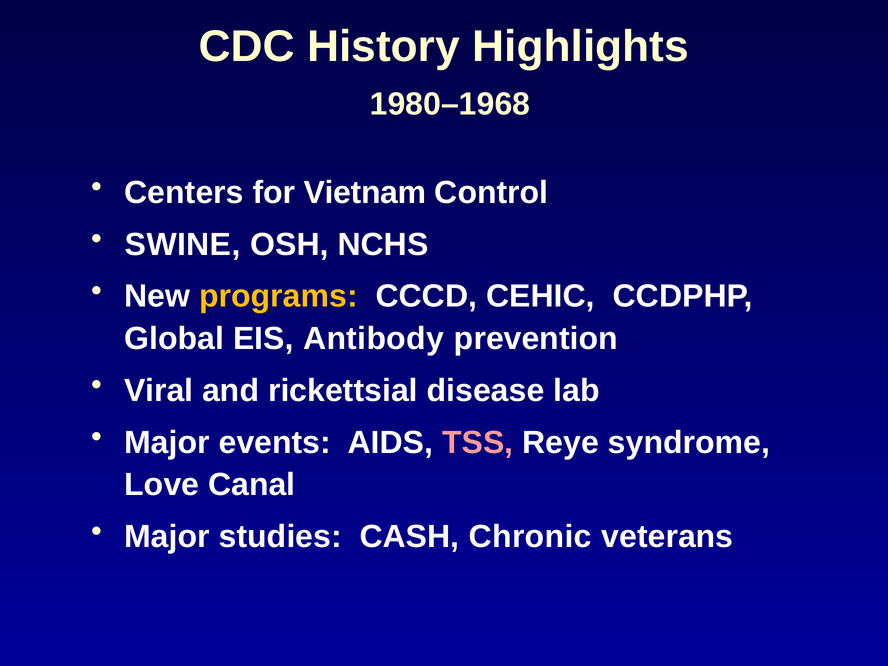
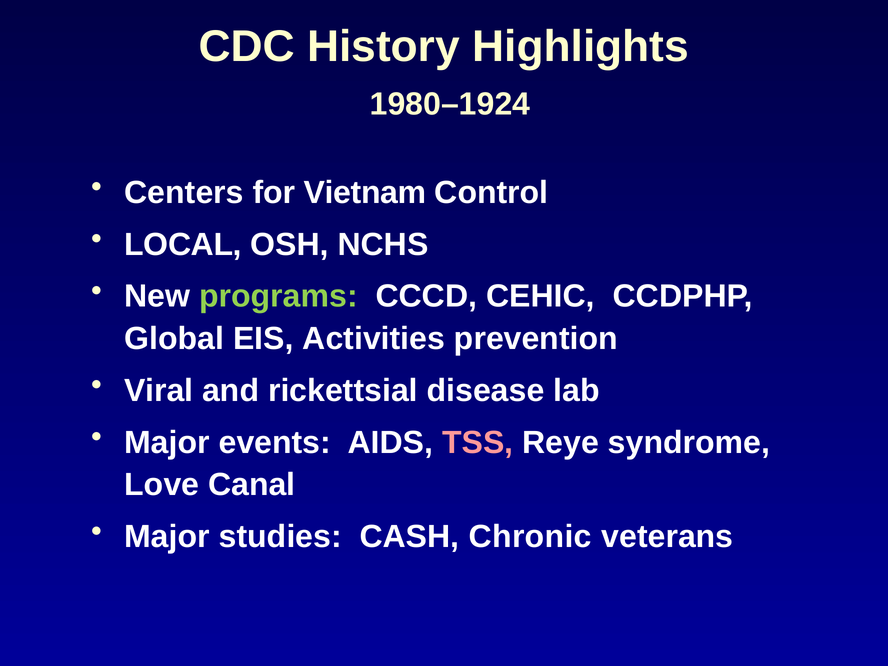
1980–1968: 1980–1968 -> 1980–1924 (450, 104)
SWINE: SWINE -> LOCAL (183, 244)
programs colour: yellow -> light green (278, 296)
Antibody: Antibody -> Activities (374, 339)
